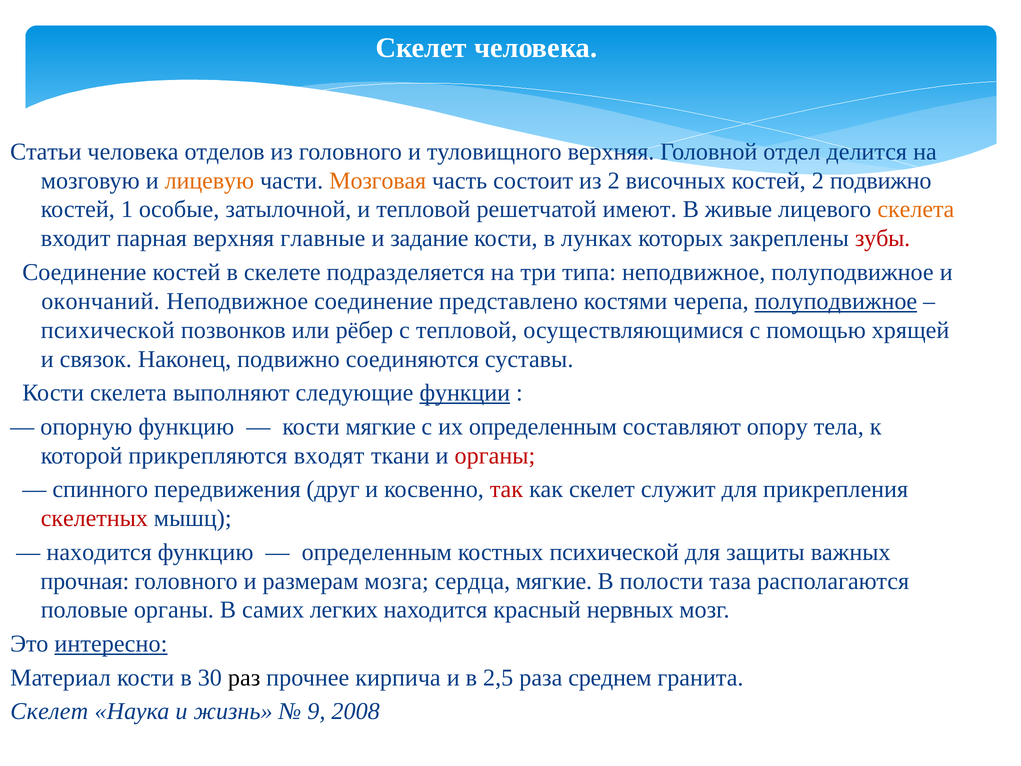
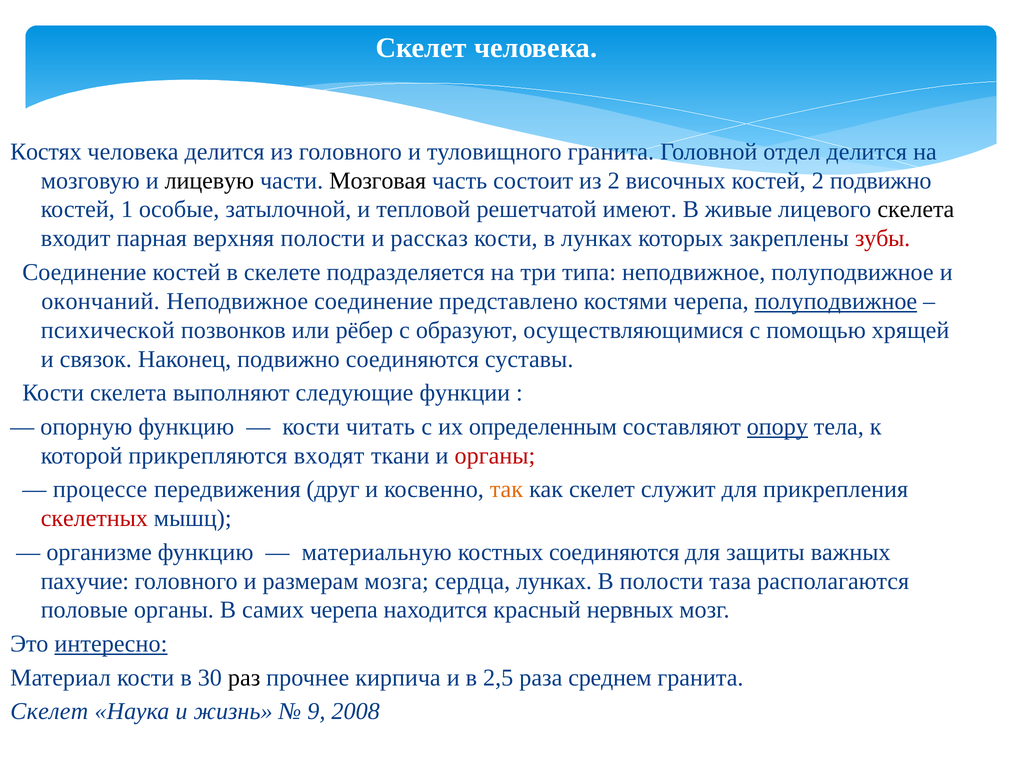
Статьи: Статьи -> Костях (46, 152)
человека отделов: отделов -> делится (225, 152)
туловищного верхняя: верхняя -> гранита (611, 152)
лицевую colour: orange -> black (209, 181)
Мозговая colour: orange -> black (378, 181)
скелета colour: orange -> black (916, 209)
верхняя главные: главные -> полости (323, 238)
задание: задание -> рассказ (429, 238)
с тепловой: тепловой -> образуют (467, 330)
функции underline: present -> none (465, 393)
кости мягкие: мягкие -> читать (380, 427)
опору underline: none -> present (777, 427)
спинного: спинного -> процессе (100, 489)
так colour: red -> orange (506, 489)
находится: находится -> организме (99, 552)
определенным: определенным -> материальную (377, 552)
костных психической: психической -> соединяются (614, 552)
прочная: прочная -> пахучие (85, 581)
сердца мягкие: мягкие -> лунках (554, 581)
самих легких: легких -> черепа (344, 610)
